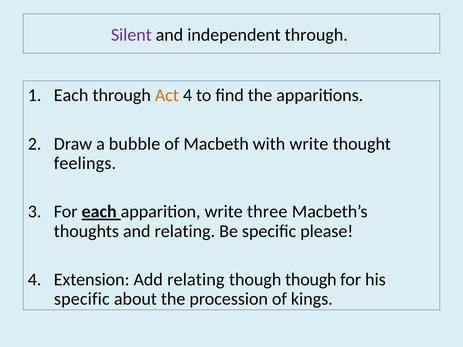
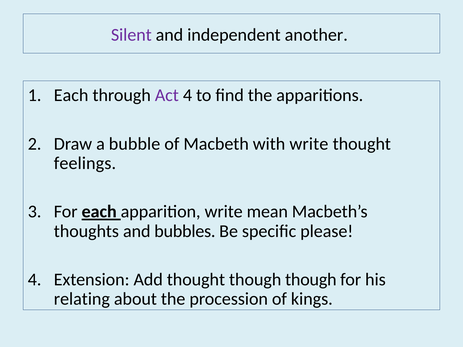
independent through: through -> another (316, 35)
Act colour: orange -> purple (167, 95)
three: three -> mean (267, 212)
and relating: relating -> bubbles (185, 231)
Add relating: relating -> thought (196, 280)
specific: specific -> relating (82, 299)
